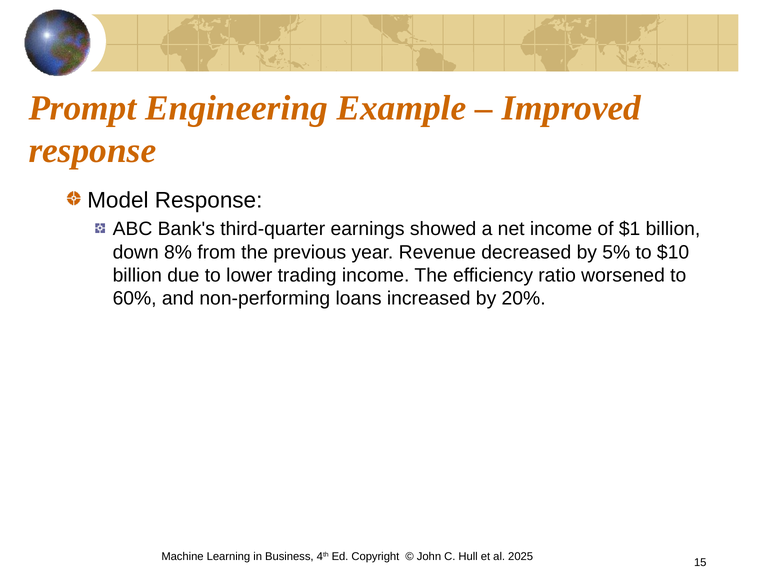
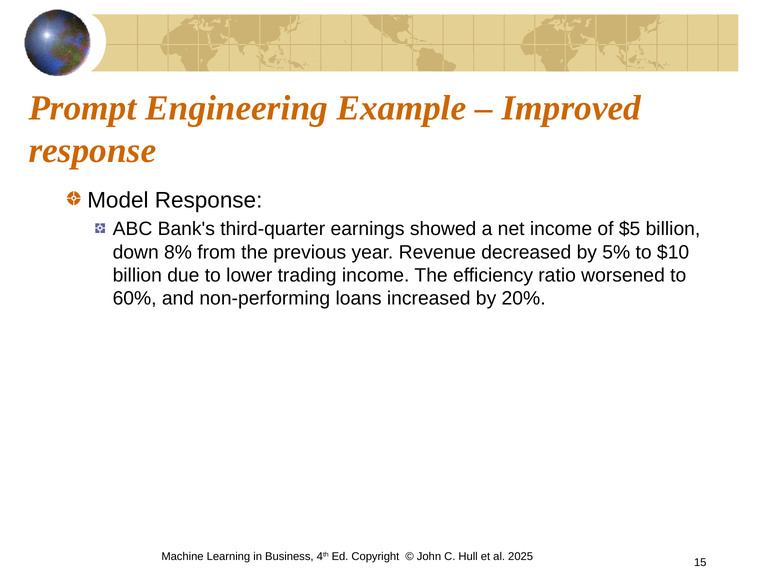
$1: $1 -> $5 (630, 229)
